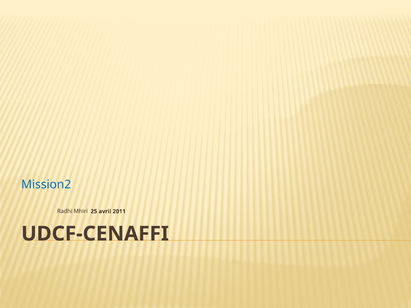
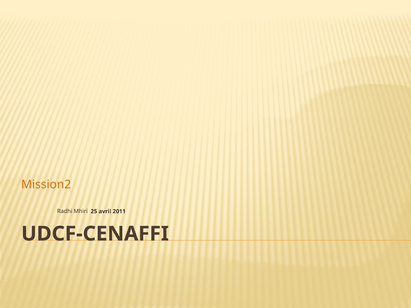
Mission2 colour: blue -> orange (46, 185)
